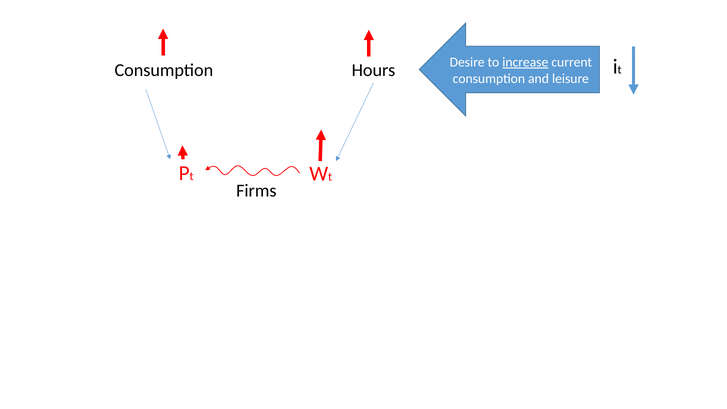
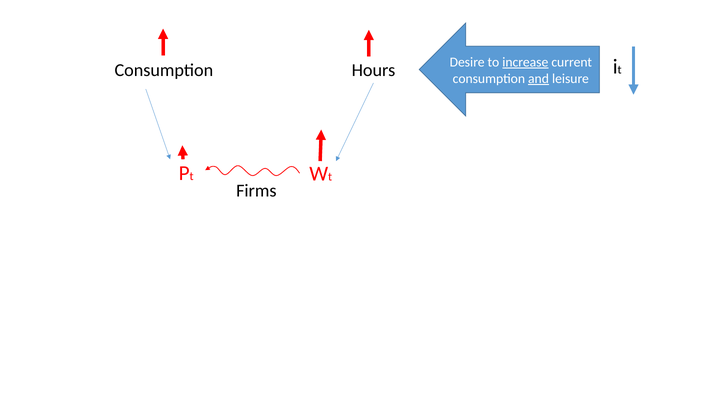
and underline: none -> present (539, 79)
